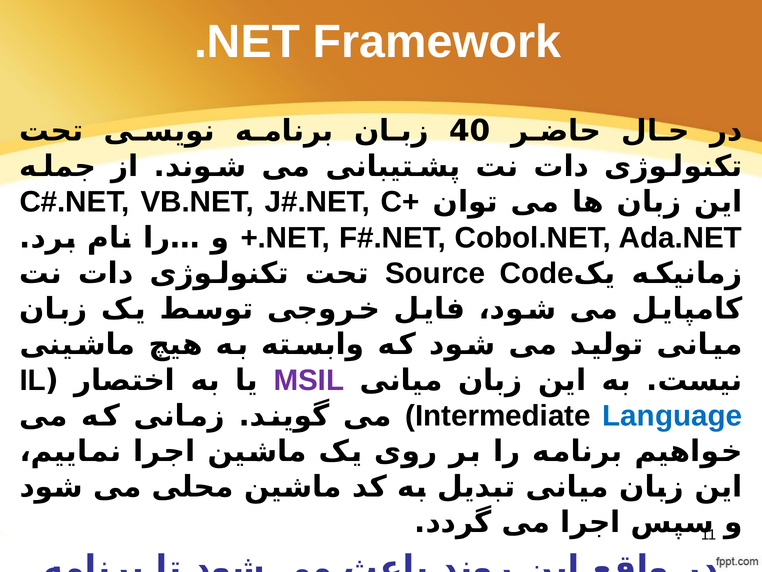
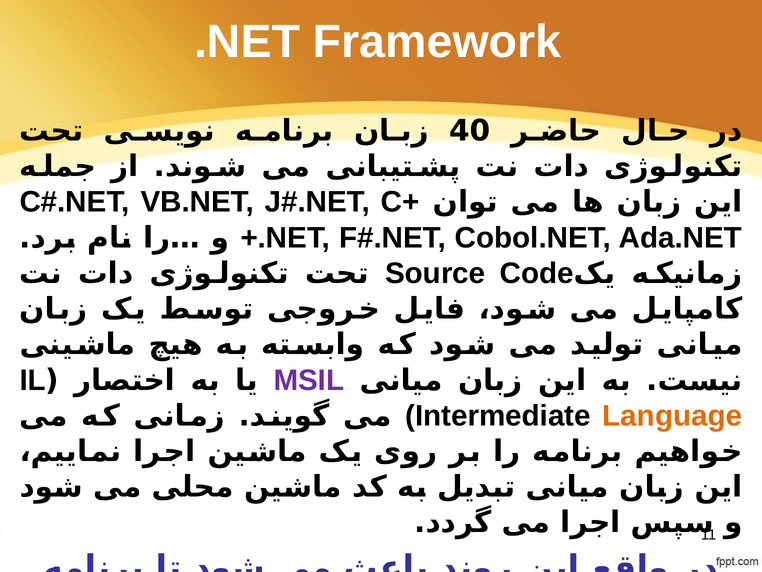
Language colour: blue -> orange (672, 415)
